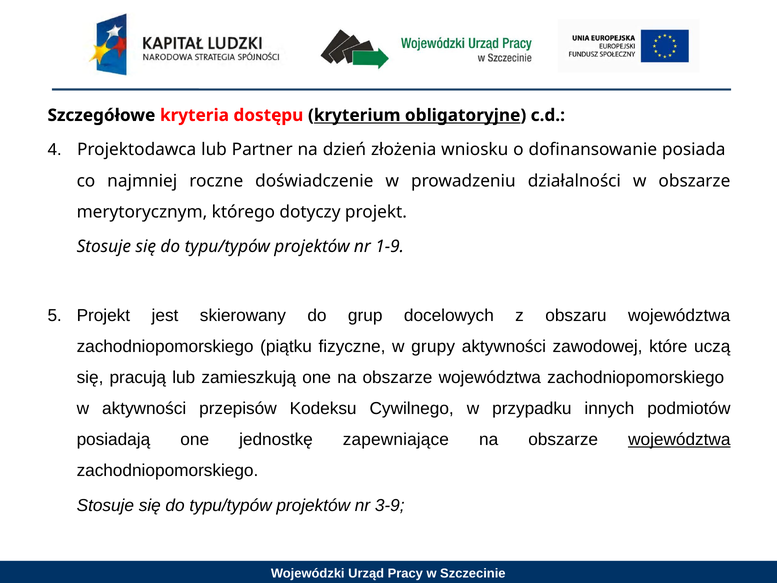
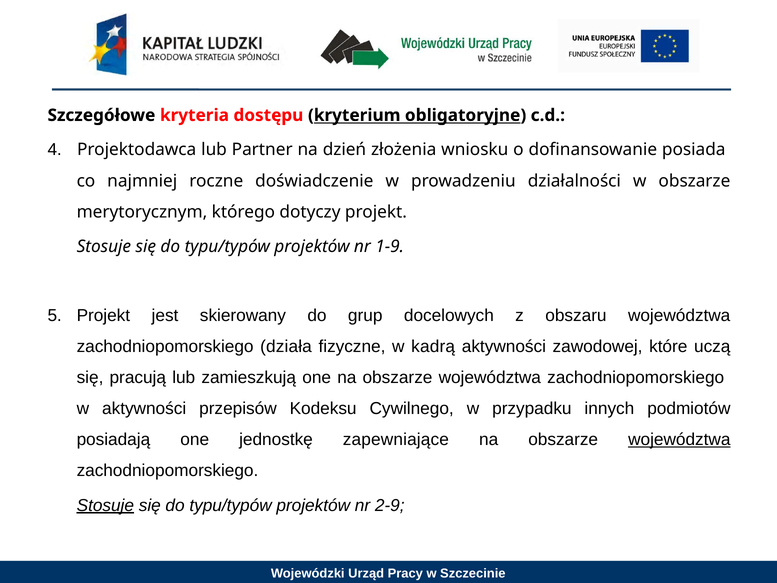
piątku: piątku -> działa (286, 346)
grupy: grupy -> kadrą (433, 346)
Stosuje underline: none -> present (105, 505)
3-9: 3-9 -> 2-9 (390, 505)
